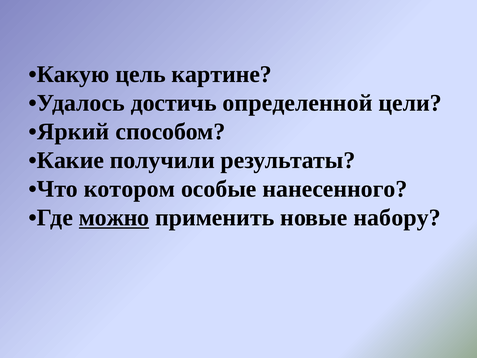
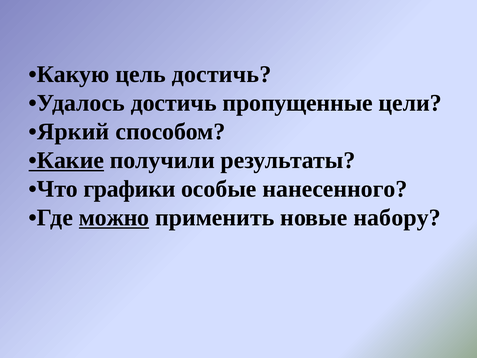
цель картине: картине -> достичь (222, 74)
определенной: определенной -> пропущенные (298, 103)
Какие underline: none -> present (66, 160)
котором: котором -> графики (129, 189)
